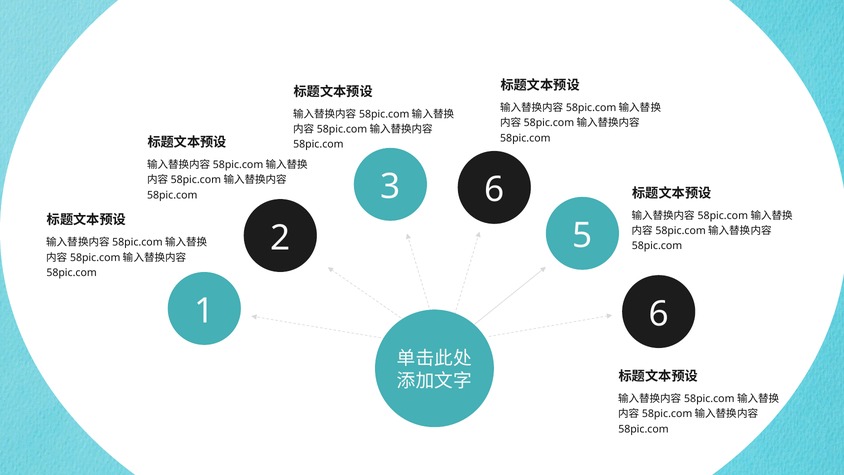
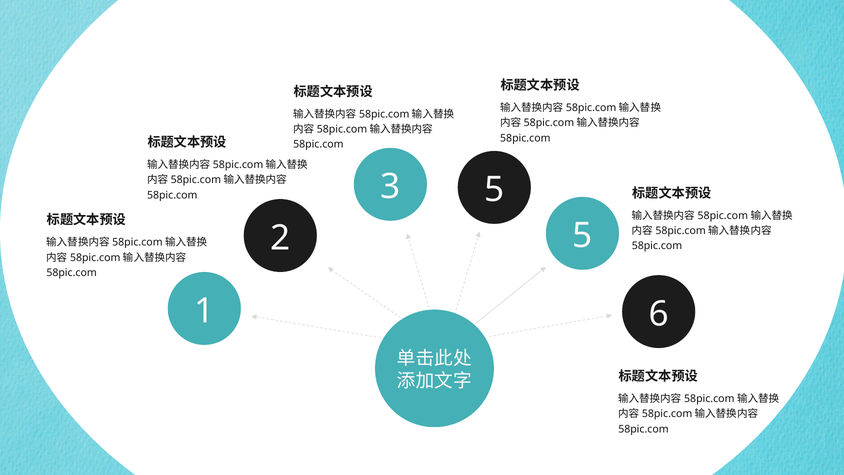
3 6: 6 -> 5 (494, 190)
